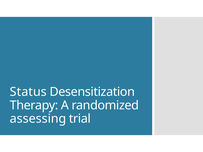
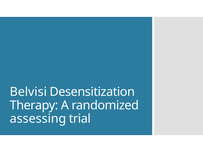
Status: Status -> Belvisi (28, 92)
